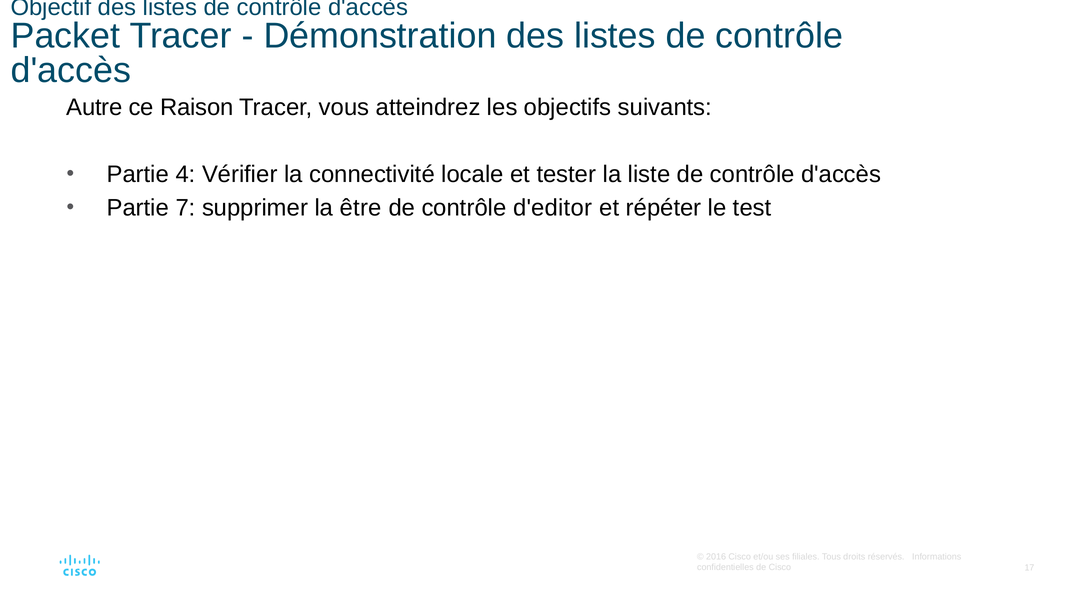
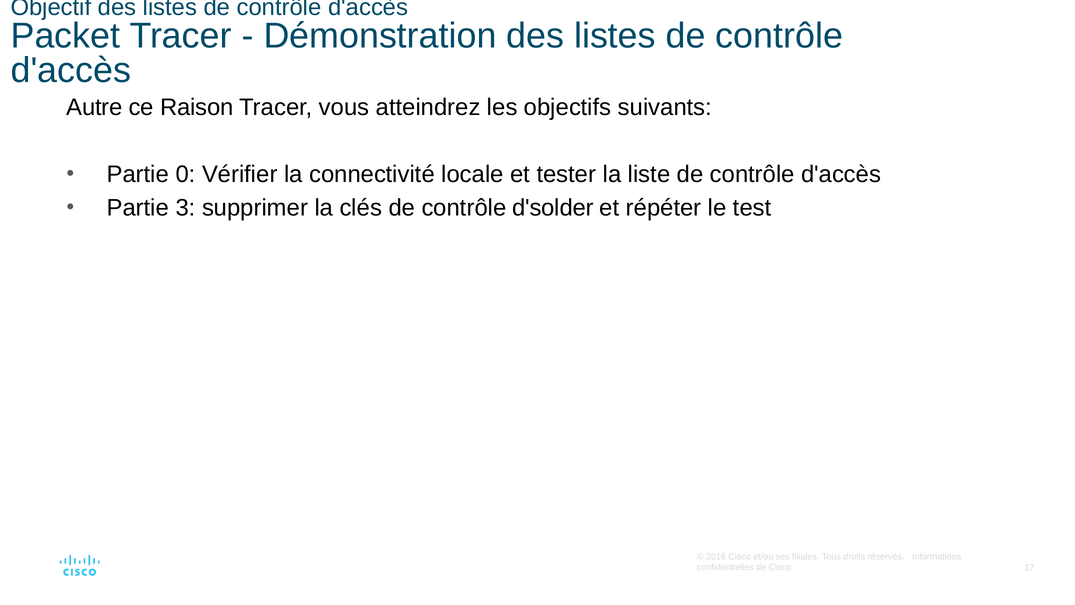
4: 4 -> 0 (186, 174)
7: 7 -> 3 (186, 208)
être: être -> clés (361, 208)
d'editor: d'editor -> d'solder (553, 208)
